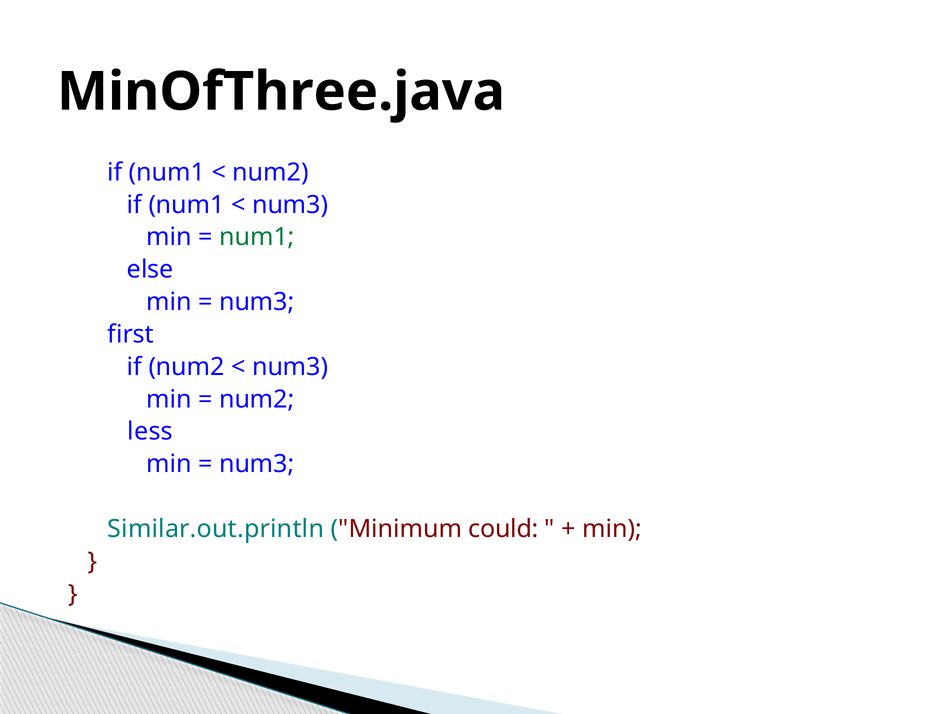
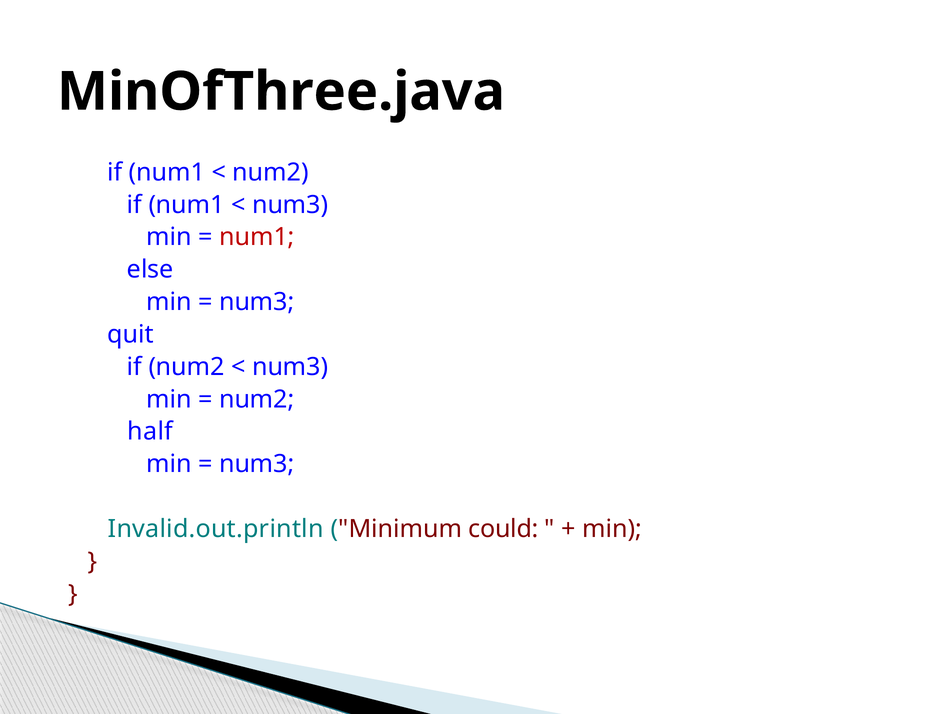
num1 colour: green -> red (257, 237)
first: first -> quit (131, 334)
less: less -> half (150, 432)
Similar.out.println: Similar.out.println -> Invalid.out.println (216, 529)
